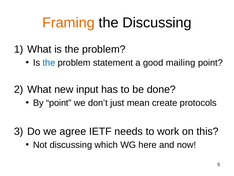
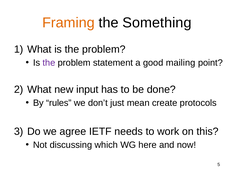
the Discussing: Discussing -> Something (157, 23)
the colour: blue -> purple (49, 63)
By point: point -> rules (59, 103)
